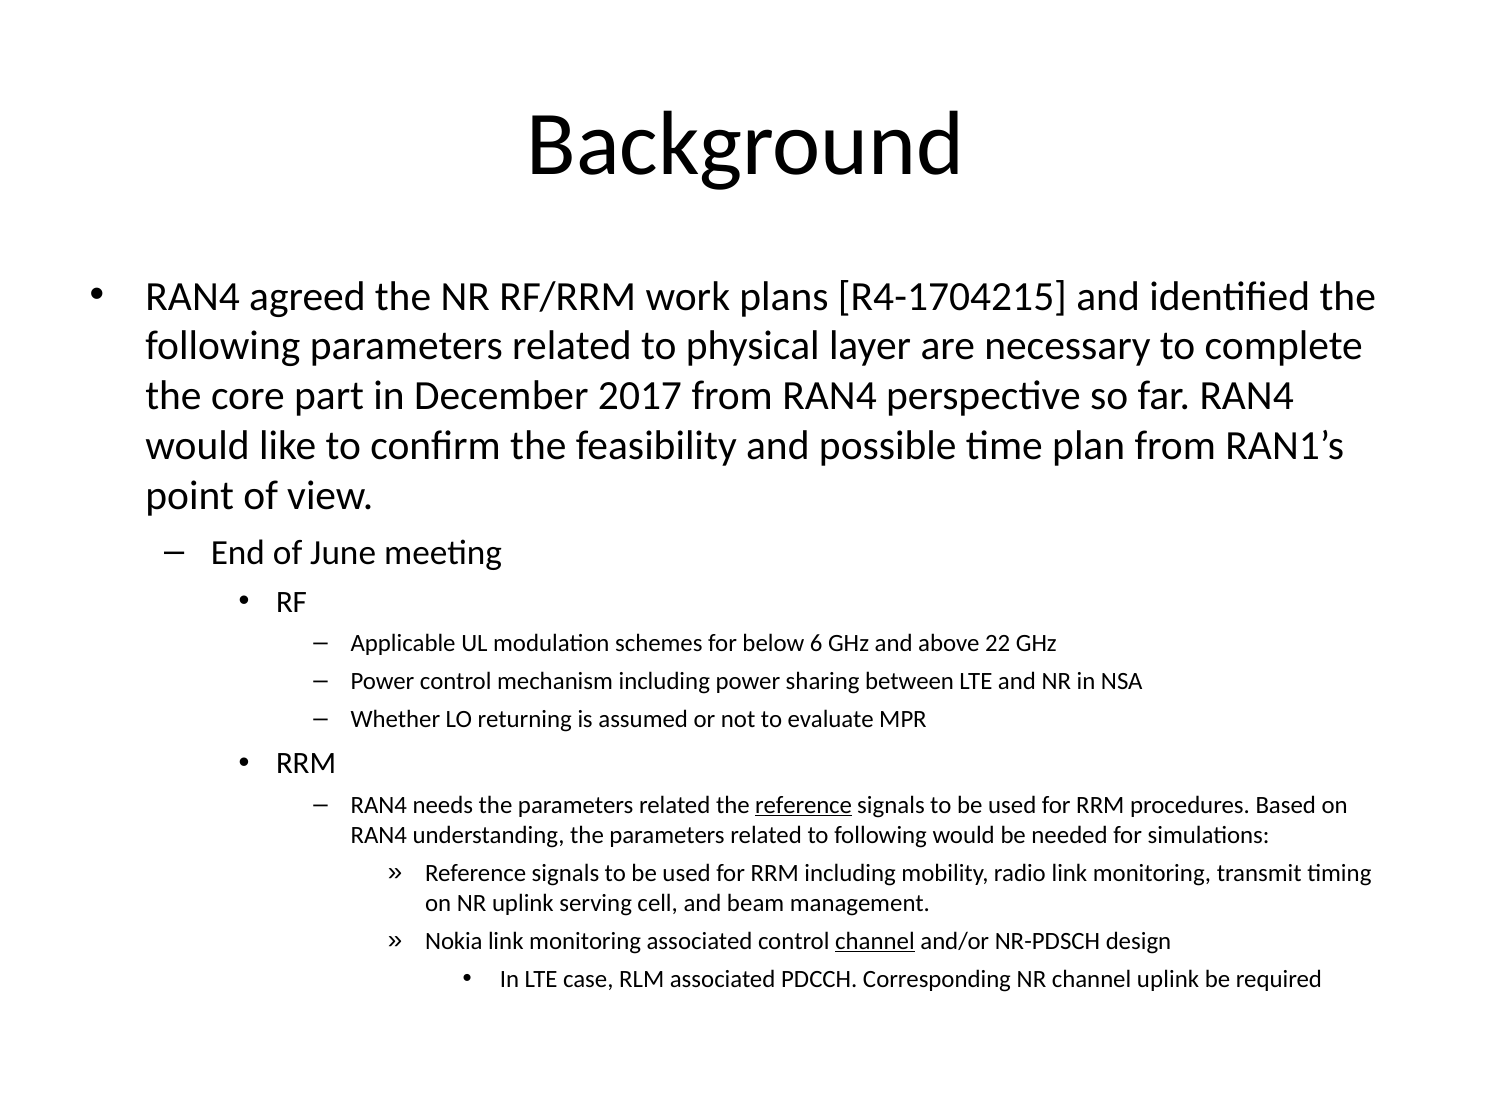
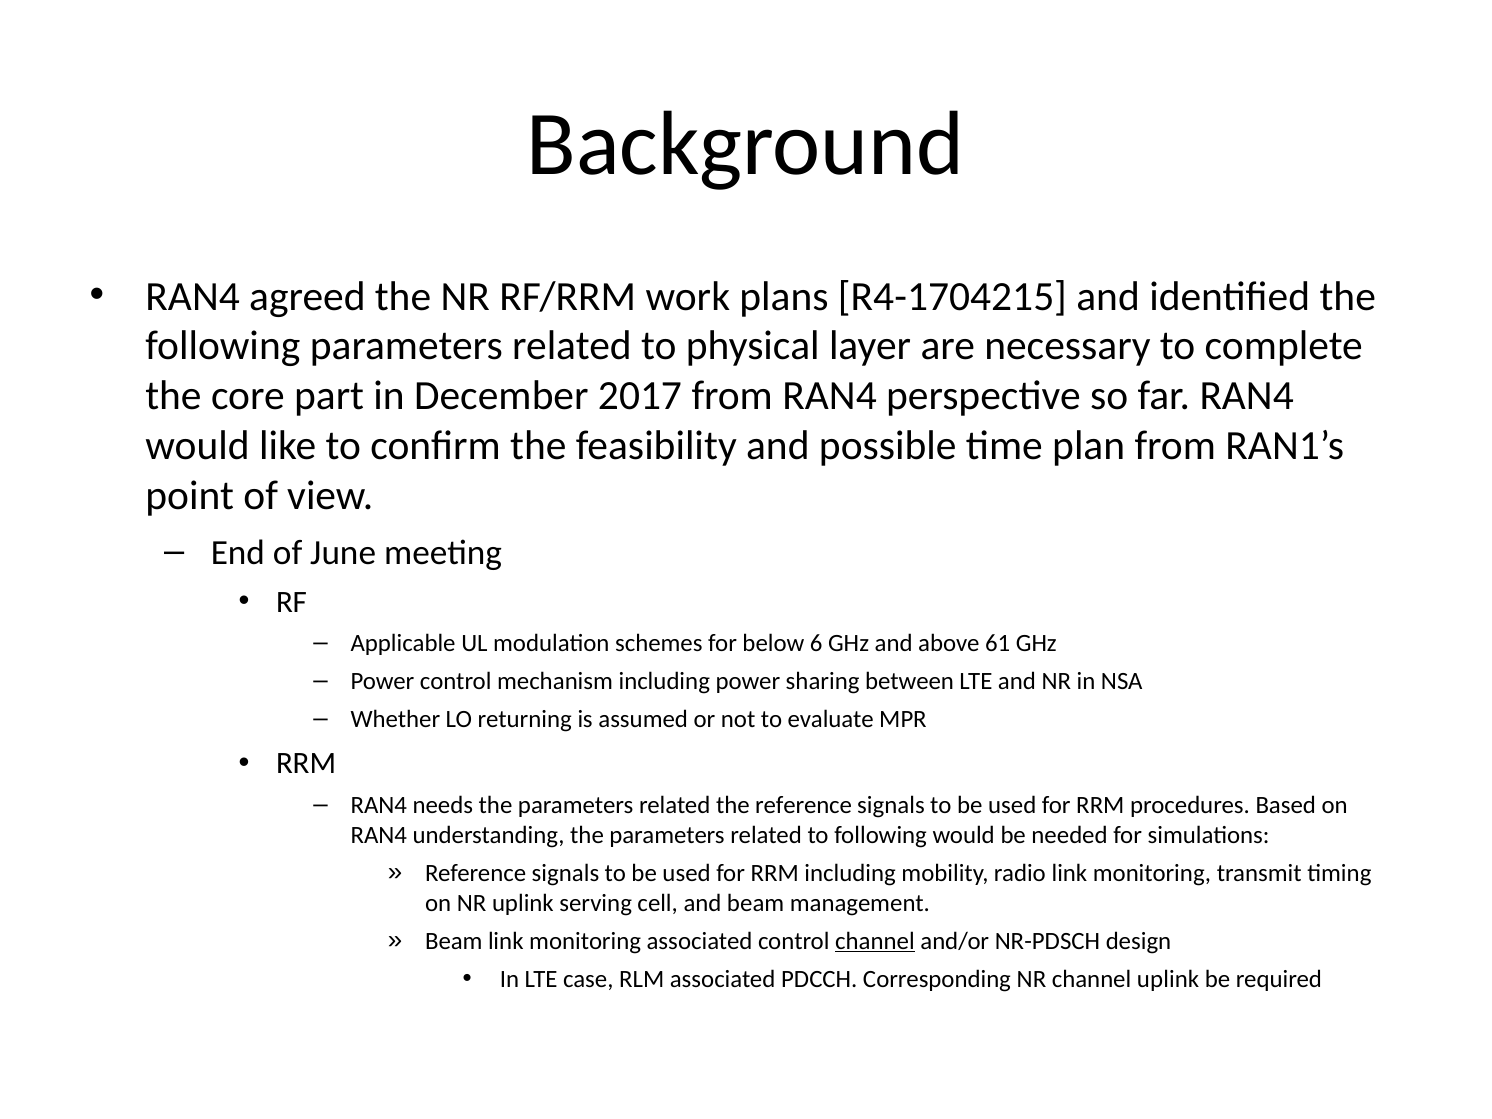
22: 22 -> 61 (998, 643)
reference underline: present -> none (804, 805)
Nokia: Nokia -> Beam (454, 941)
